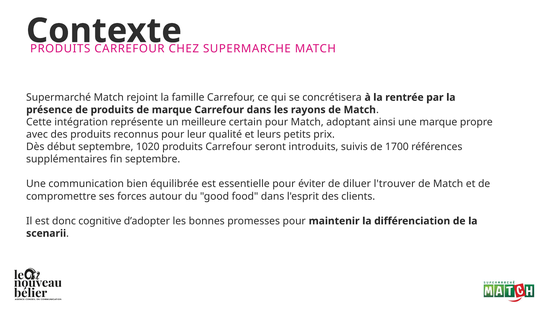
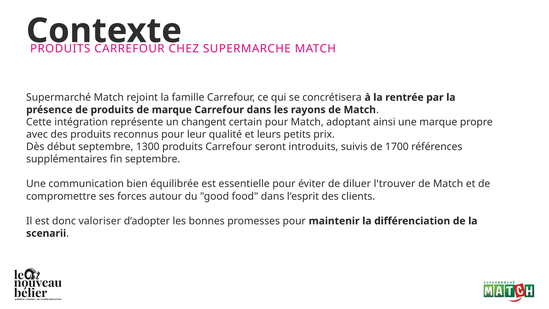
meilleure: meilleure -> changent (204, 122)
1020: 1020 -> 1300 (148, 147)
cognitive: cognitive -> valoriser (100, 221)
